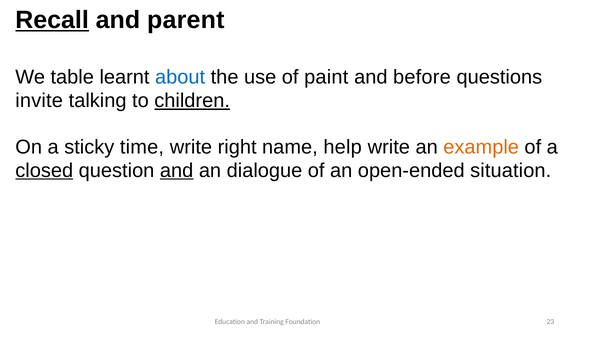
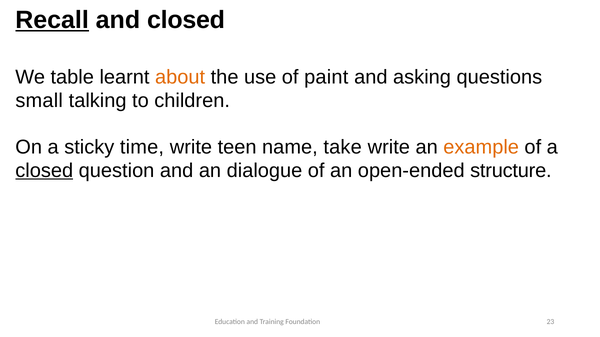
and parent: parent -> closed (186, 20)
about colour: blue -> orange (180, 77)
before: before -> asking (422, 77)
invite: invite -> small (39, 101)
children underline: present -> none (192, 101)
right: right -> teen (237, 147)
help: help -> take (343, 147)
and underline: present -> none (177, 171)
situation: situation -> structure (511, 171)
